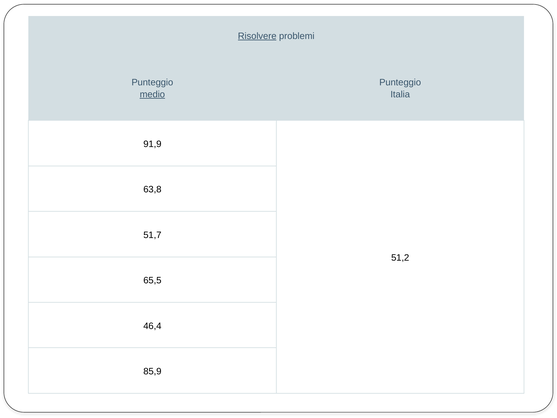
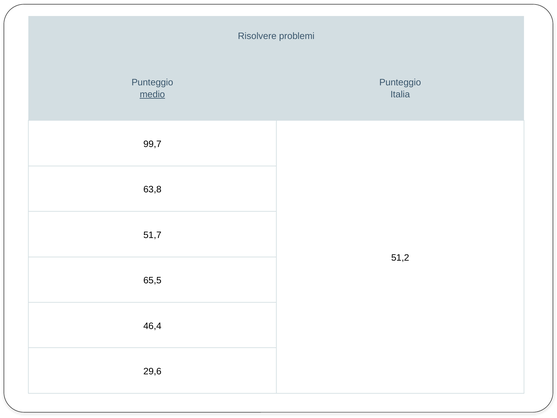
Risolvere underline: present -> none (257, 36)
91,9: 91,9 -> 99,7 (152, 144)
85,9: 85,9 -> 29,6 (152, 371)
